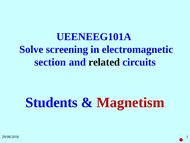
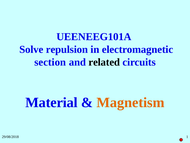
screening: screening -> repulsion (67, 49)
Students: Students -> Material (51, 102)
Magnetism colour: red -> orange (131, 102)
